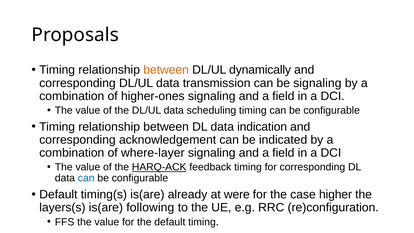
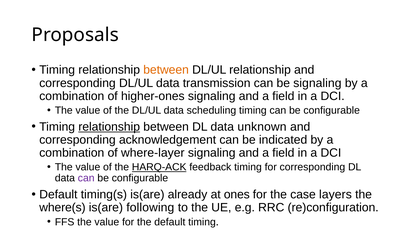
DL/UL dynamically: dynamically -> relationship (260, 70)
relationship underline: none -> present (109, 127)
indication: indication -> unknown (262, 127)
can colour: blue -> purple (86, 178)
were: were -> ones (237, 195)
higher: higher -> layers (335, 195)
layers(s: layers(s -> where(s (62, 208)
